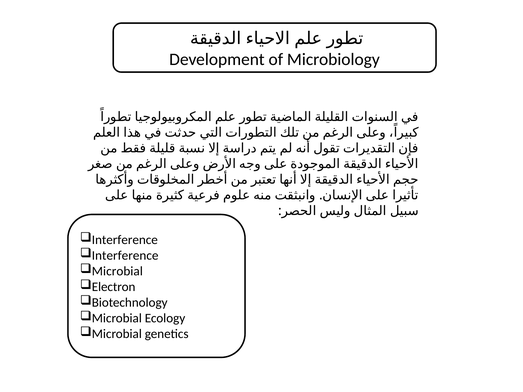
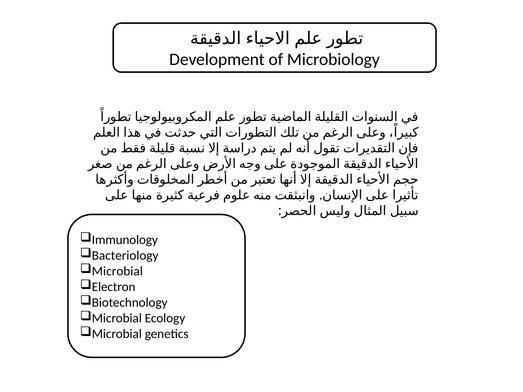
Interference: Interference -> Immunology (125, 240)
Interference: Interference -> Bacteriology (125, 256)
